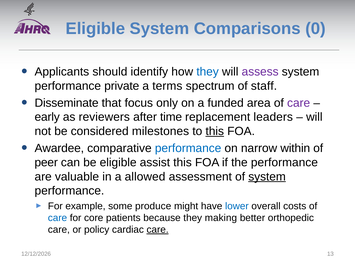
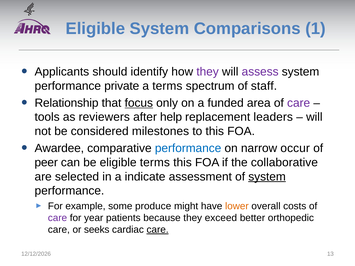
0: 0 -> 1 (316, 29)
they colour: blue -> purple (208, 72)
Disseminate: Disseminate -> Relationship (67, 103)
focus underline: none -> present (139, 103)
early: early -> tools (47, 117)
time: time -> help (171, 117)
this underline: present -> none (215, 131)
within: within -> occur (295, 148)
eligible assist: assist -> terms (155, 163)
the performance: performance -> collaborative (284, 163)
valuable: valuable -> selected (77, 177)
allowed: allowed -> indicate (145, 177)
lower colour: blue -> orange (237, 206)
care colour: blue -> purple (58, 218)
core: core -> year (94, 218)
making: making -> exceed (221, 218)
policy: policy -> seeks (97, 230)
